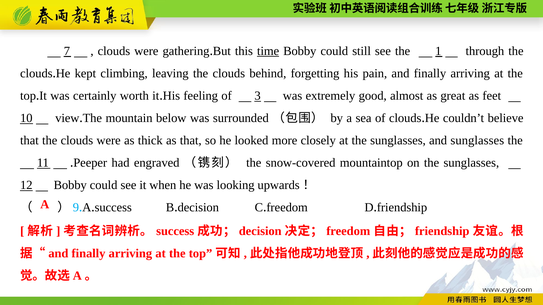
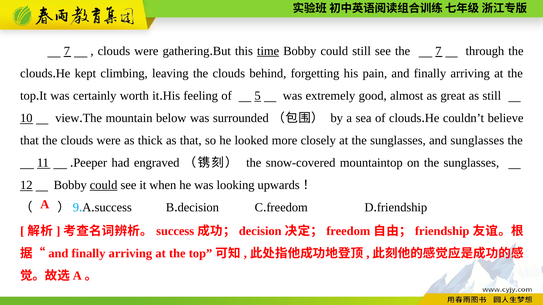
the 1: 1 -> 7 (438, 51)
3: 3 -> 5 (258, 96)
as feet: feet -> still (492, 96)
could underline: none -> present (104, 185)
